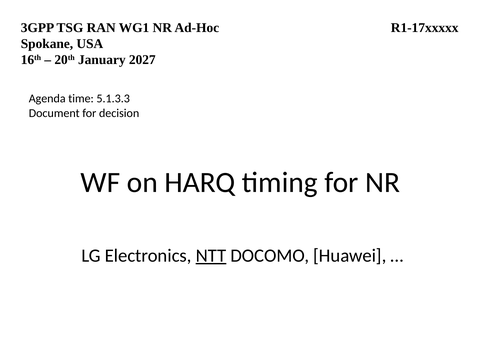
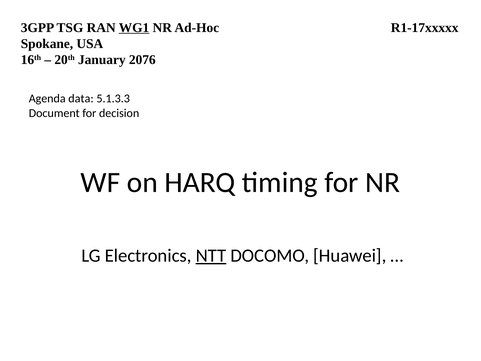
WG1 underline: none -> present (134, 28)
2027: 2027 -> 2076 (142, 60)
time: time -> data (81, 99)
